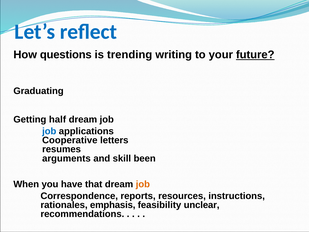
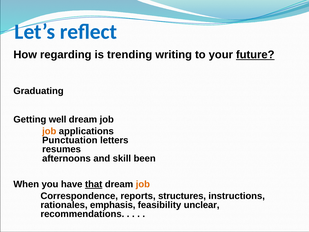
questions: questions -> regarding (66, 55)
half: half -> well (58, 119)
job colour: blue -> orange (49, 131)
Cooperative: Cooperative -> Punctuation (70, 140)
arguments: arguments -> afternoons (66, 158)
that underline: none -> present (94, 184)
resources: resources -> structures (182, 196)
